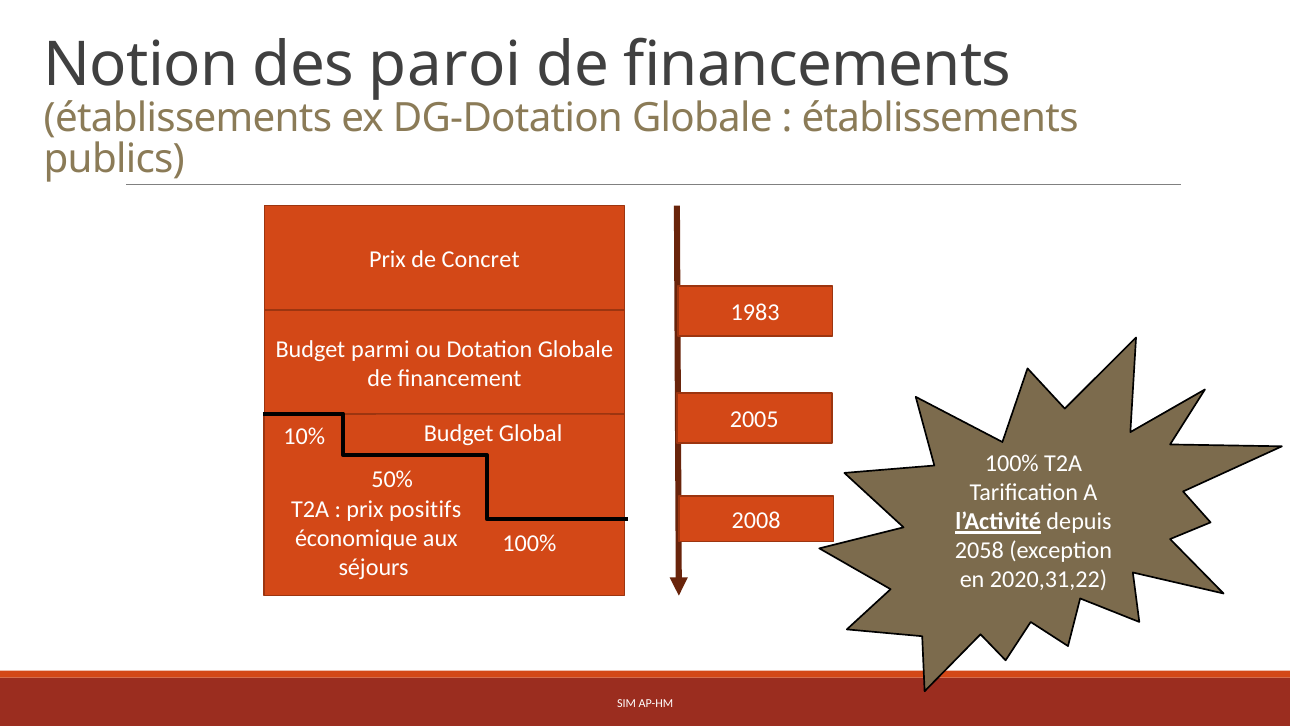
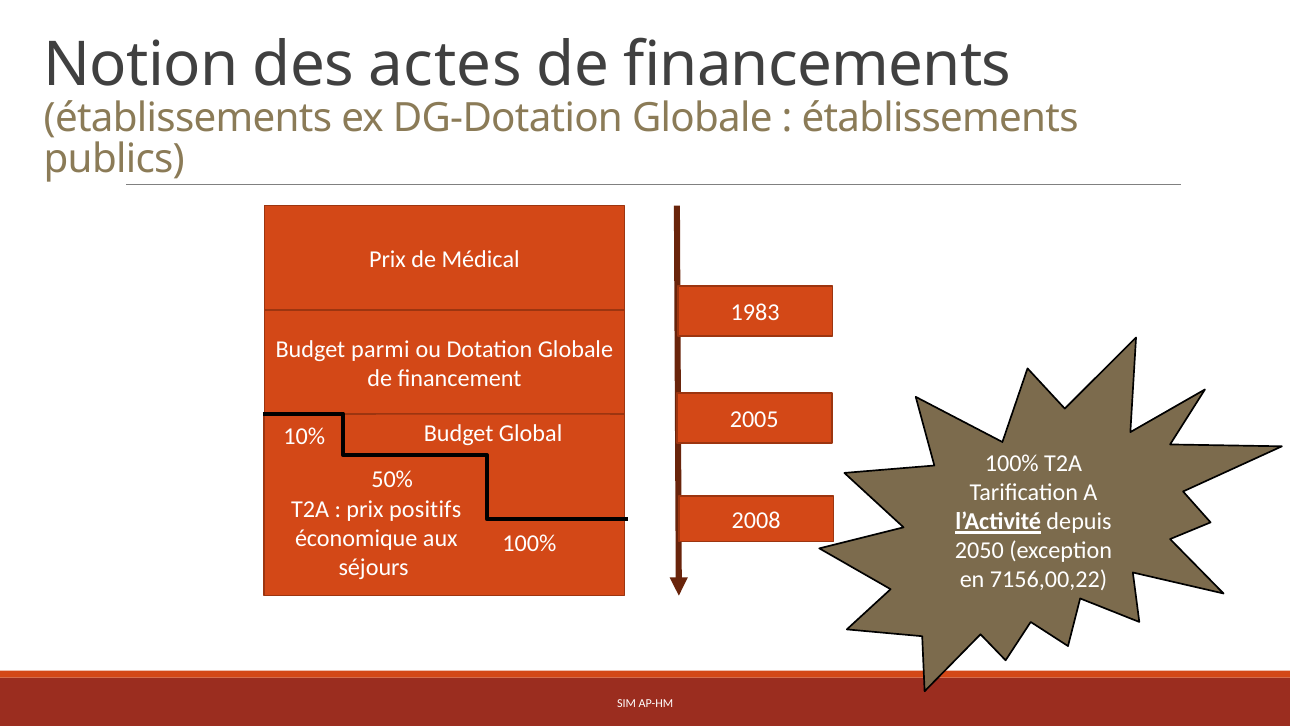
paroi: paroi -> actes (445, 65)
Concret: Concret -> Médical (481, 259)
2058: 2058 -> 2050 (979, 551)
2020,31,22: 2020,31,22 -> 7156,00,22 (1049, 580)
